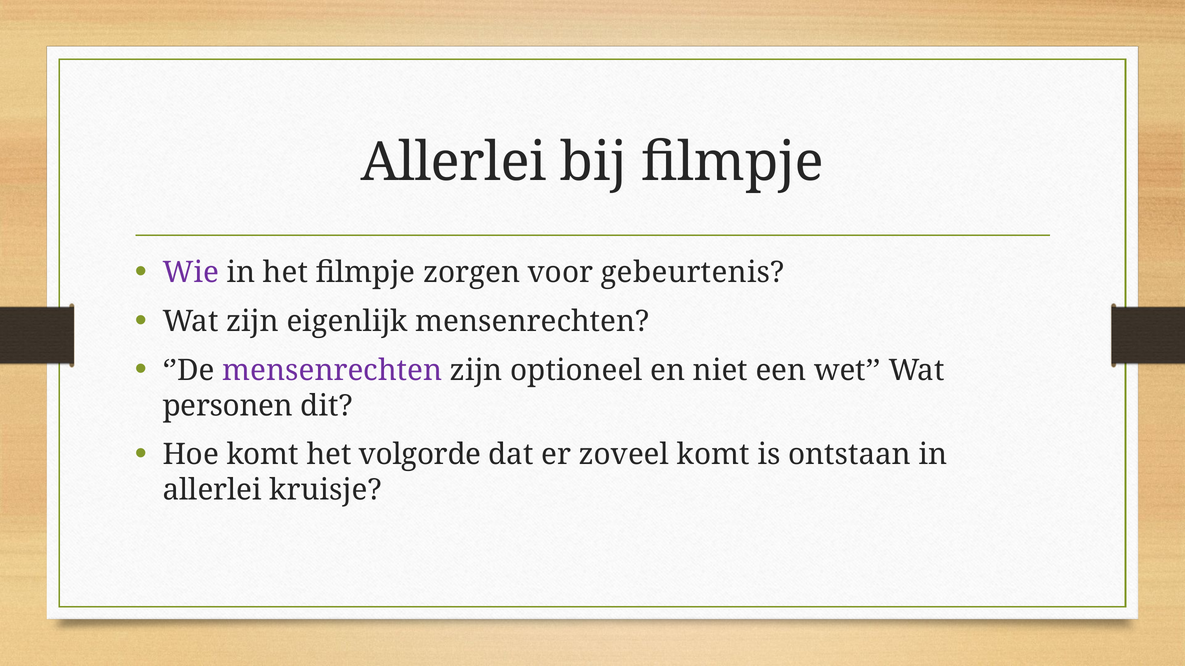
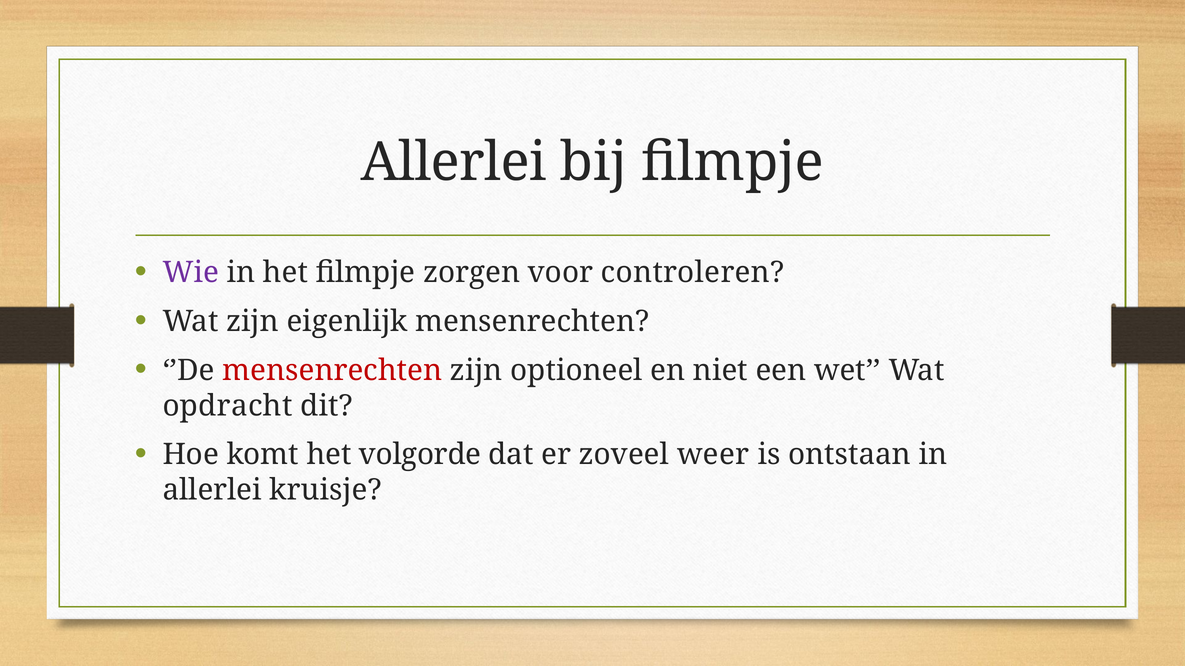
gebeurtenis: gebeurtenis -> controleren (693, 273)
mensenrechten colour: purple -> red (332, 371)
personen: personen -> opdracht (228, 406)
zoveel komt: komt -> weer (713, 455)
